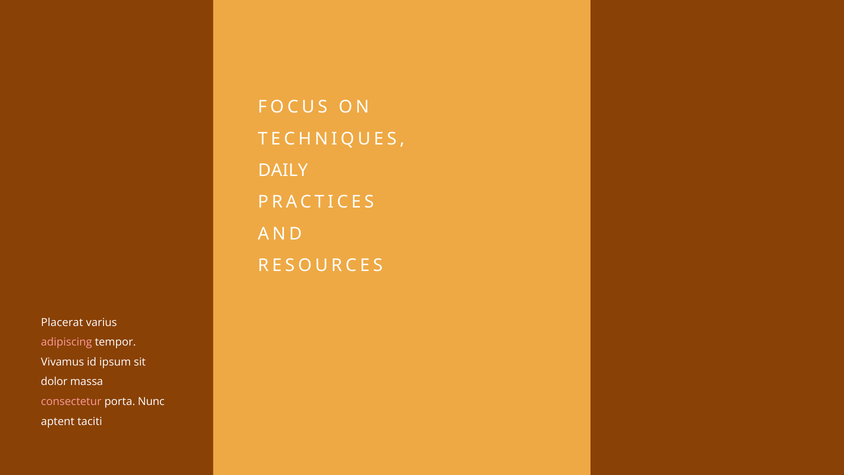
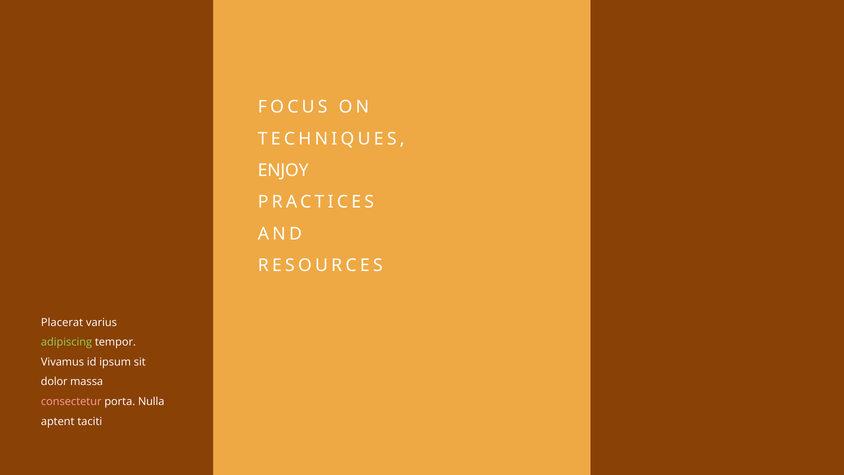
DAILY: DAILY -> ENJOY (283, 170)
adipiscing colour: pink -> light green (66, 342)
Nunc: Nunc -> Nulla (151, 401)
